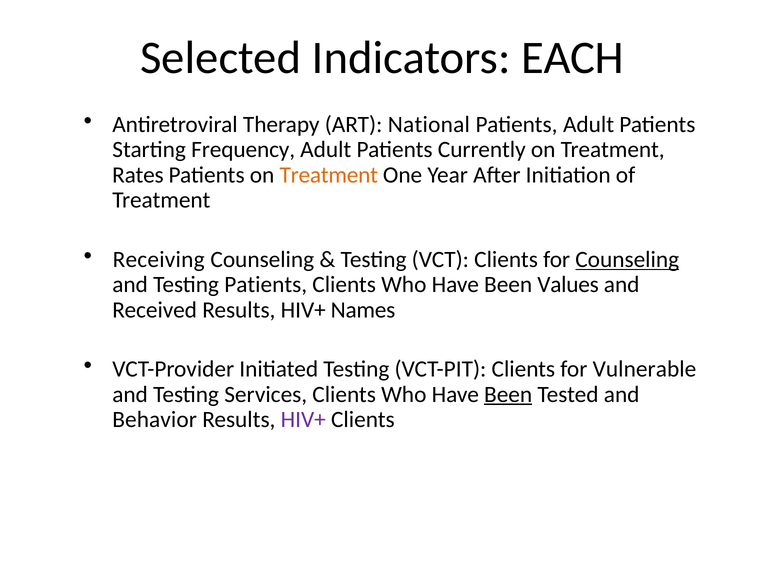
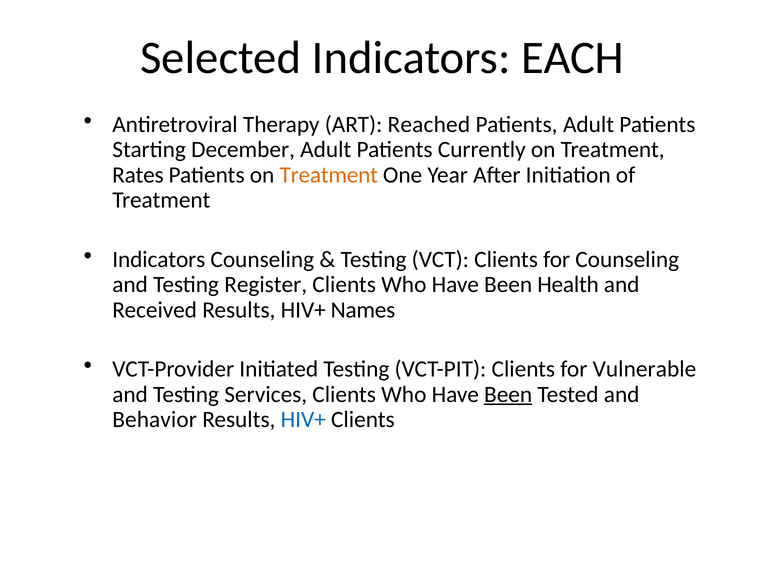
National: National -> Reached (429, 125)
Frequency: Frequency -> December (243, 150)
Receiving: Receiving -> Indicators (159, 259)
Counseling underline: present -> none (627, 259)
Testing Patients: Patients -> Register (266, 285)
Values: Values -> Health (568, 285)
HIV+ colour: purple -> blue (303, 420)
